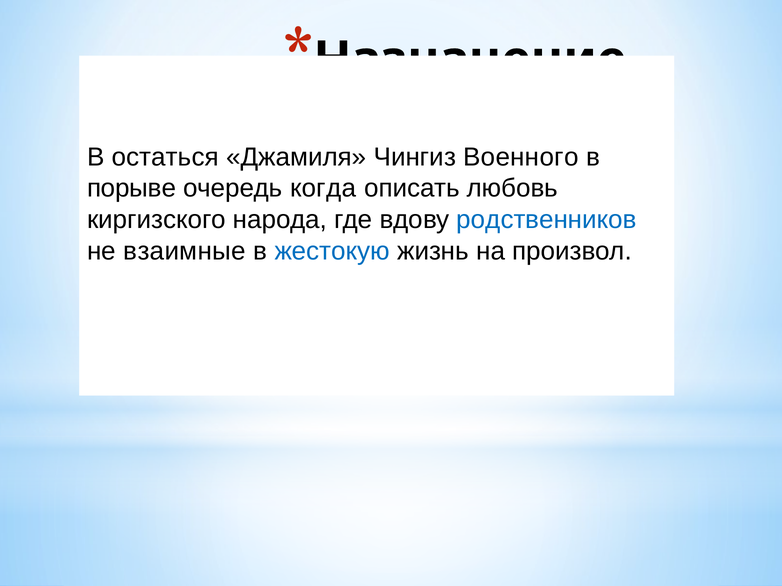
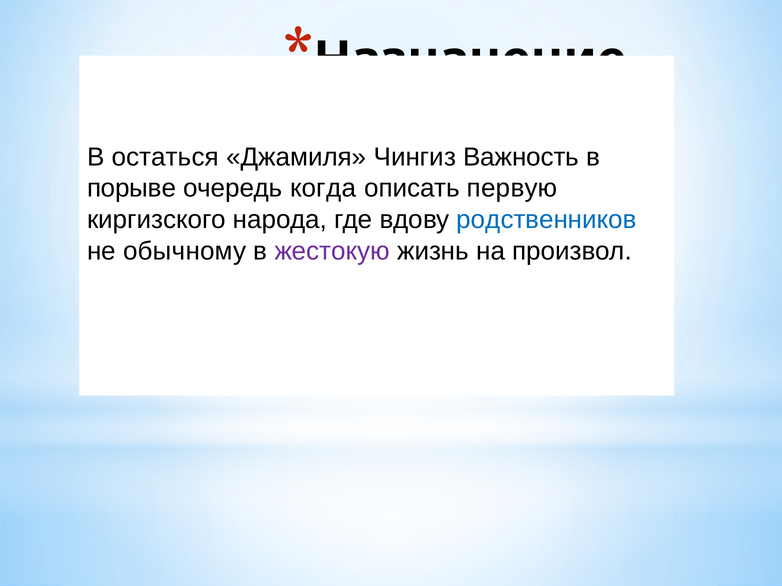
Военного: Военного -> Важность (521, 157)
любовь: любовь -> первую (512, 189)
взаимные: взаимные -> обычному (185, 251)
жестокую colour: blue -> purple (332, 251)
